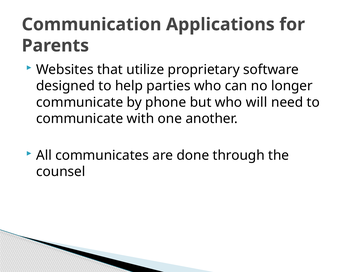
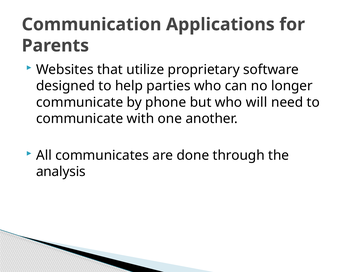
counsel: counsel -> analysis (61, 171)
